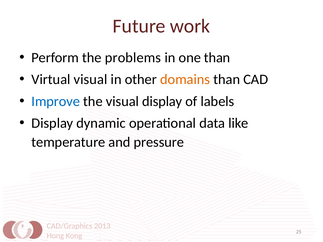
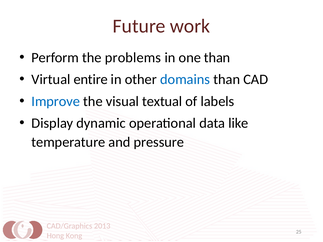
Virtual visual: visual -> entire (91, 80)
domains colour: orange -> blue (185, 80)
visual display: display -> textual (162, 101)
